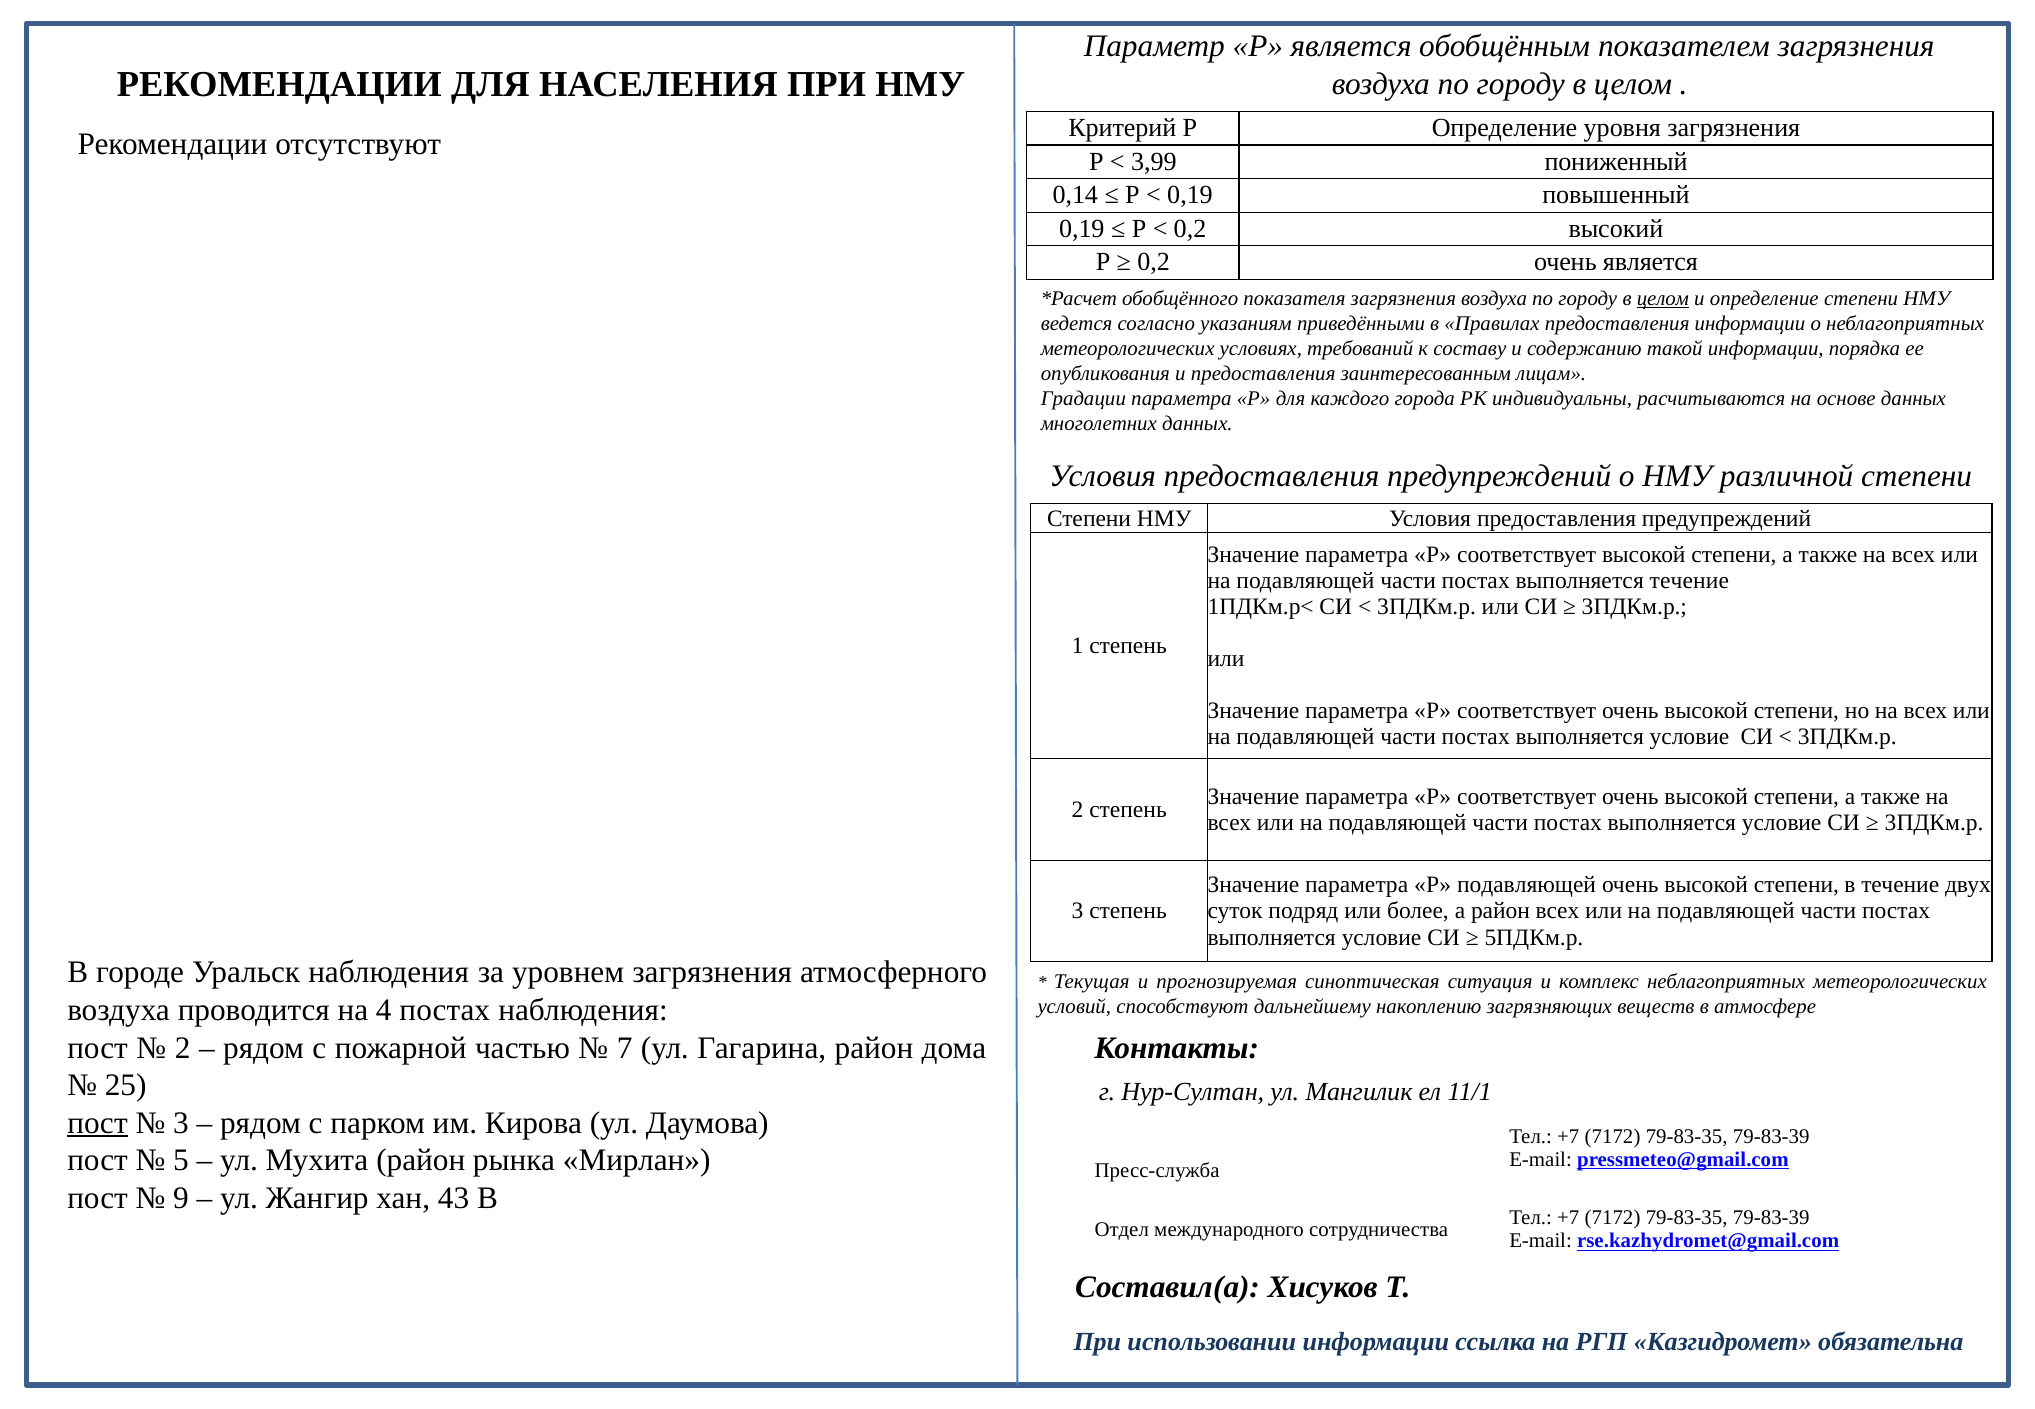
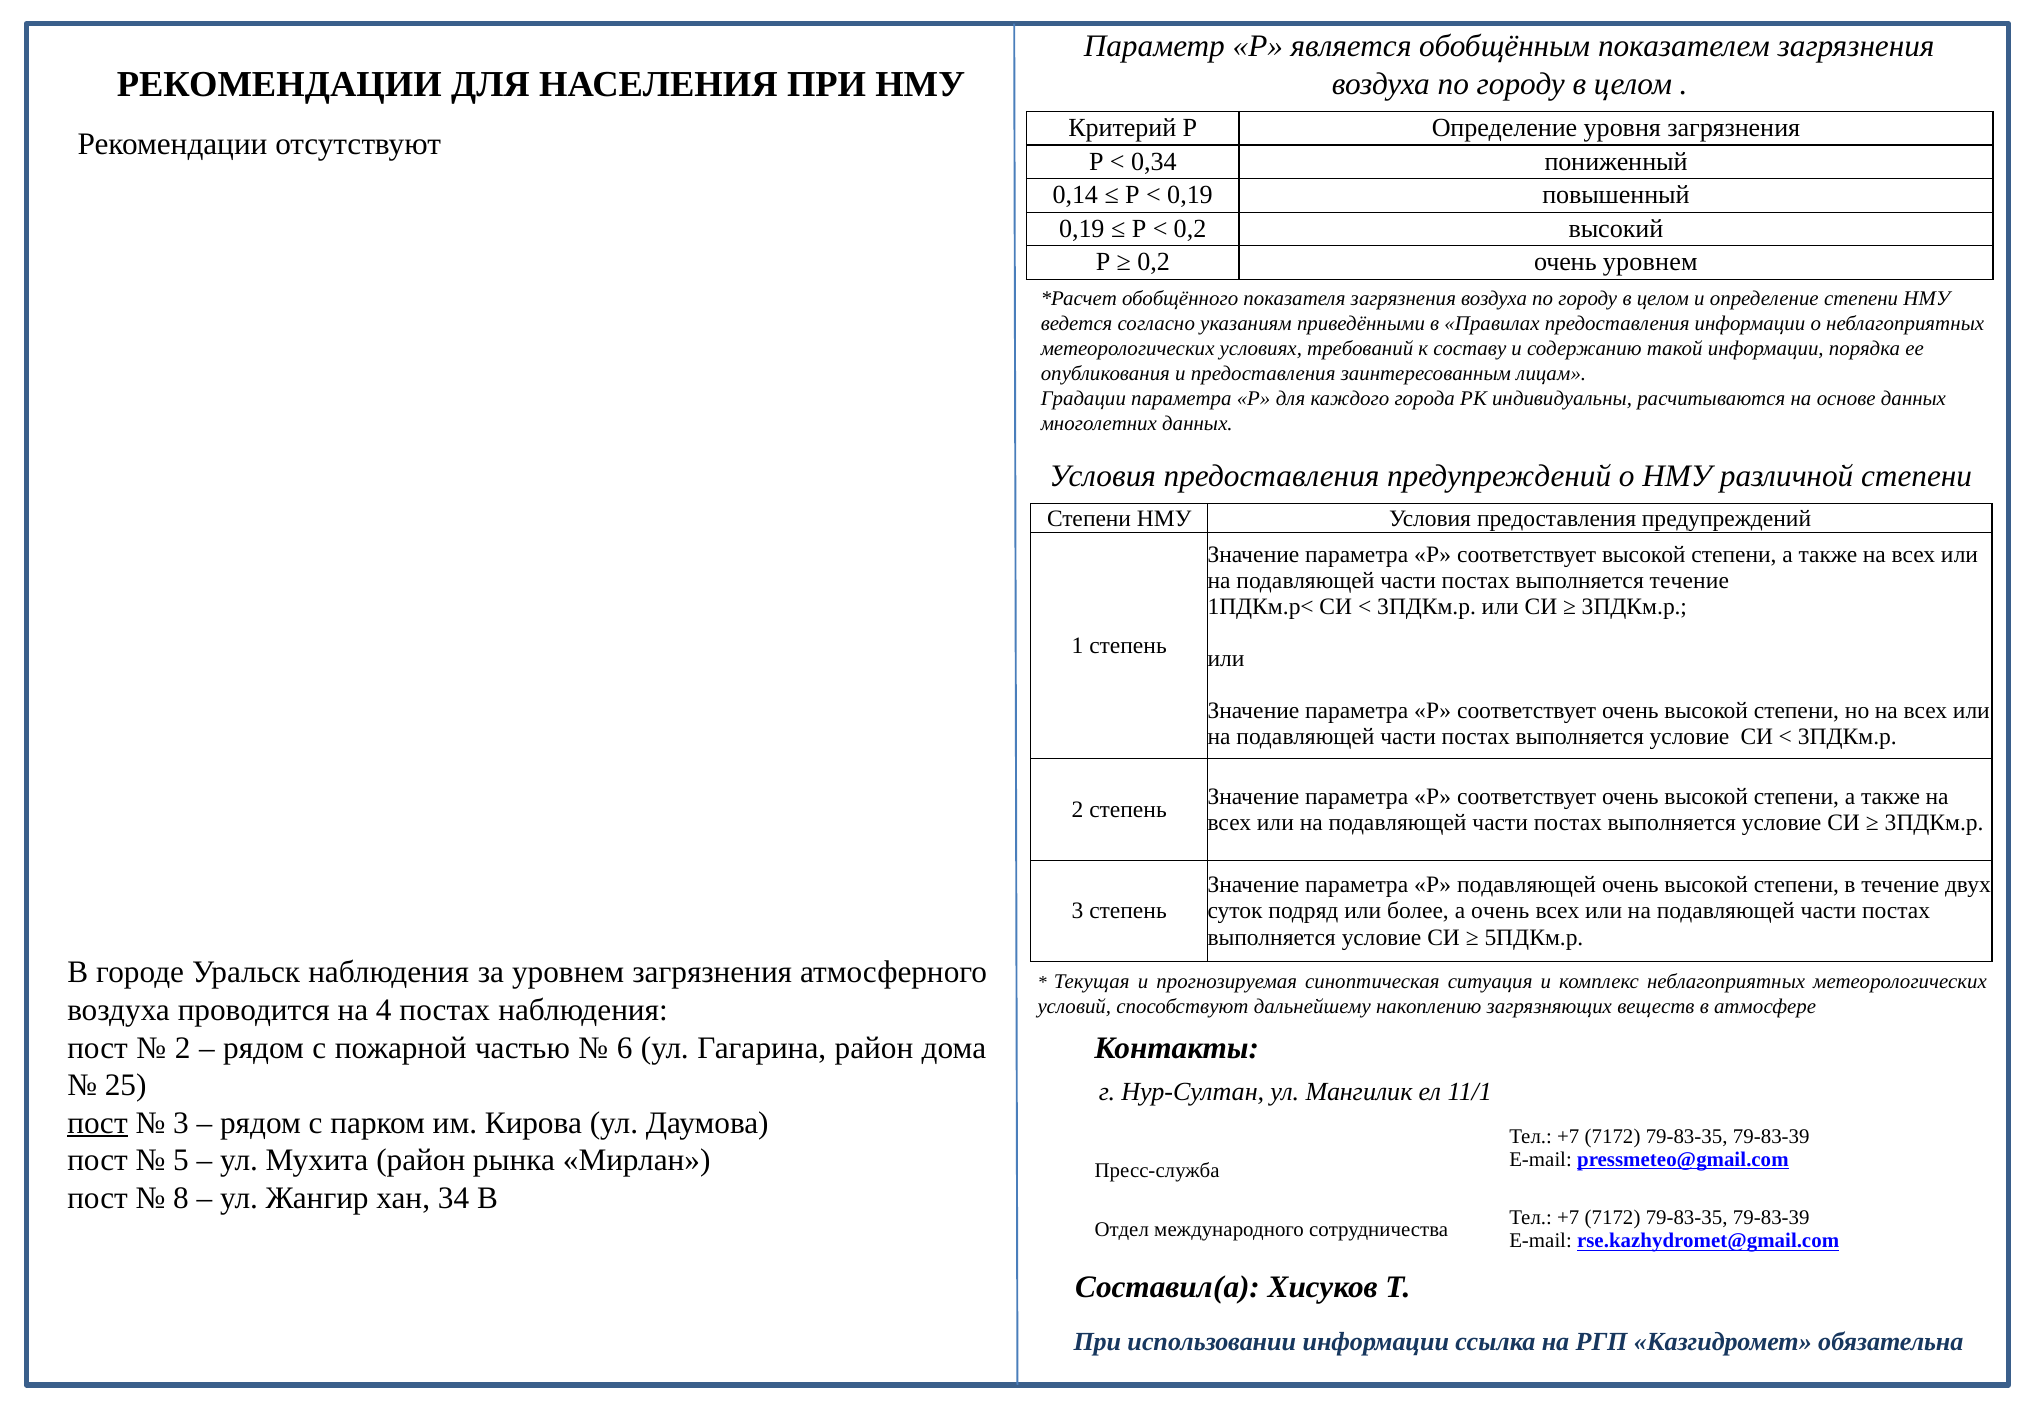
3,99: 3,99 -> 0,34 (1154, 161)
очень является: является -> уровнем (1650, 262)
целом underline: present -> none (1663, 298)
а район: район -> очень (1500, 911)
7: 7 -> 6 (625, 1048)
9: 9 -> 8 (181, 1198)
43: 43 -> 34 (454, 1198)
